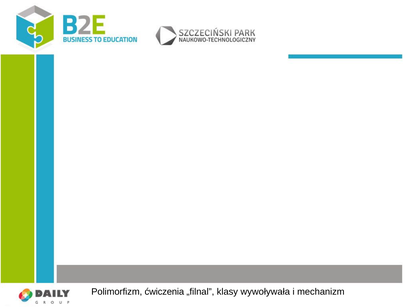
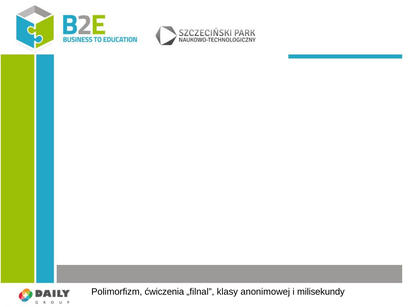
wywoływała: wywoływała -> anonimowej (265, 291)
mechanizm: mechanizm -> milisekundy (321, 291)
